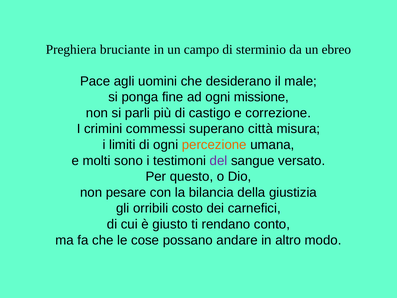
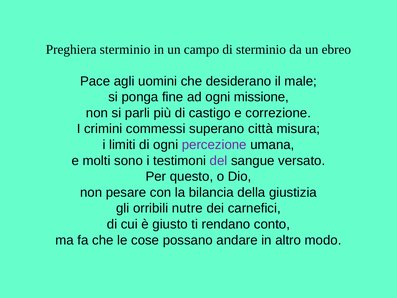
Preghiera bruciante: bruciante -> sterminio (125, 49)
percezione colour: orange -> purple (214, 145)
costo: costo -> nutre (187, 208)
